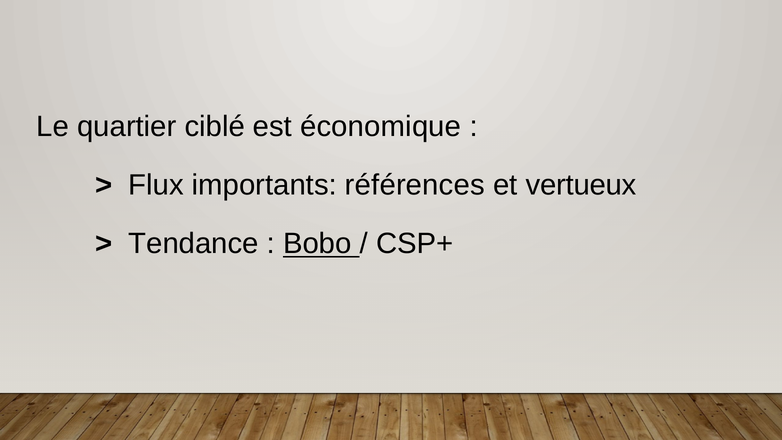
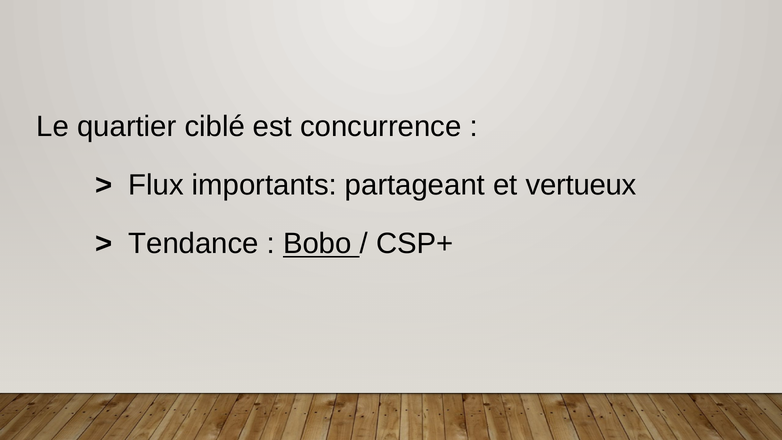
économique: économique -> concurrence (381, 126)
références: références -> partageant (415, 185)
